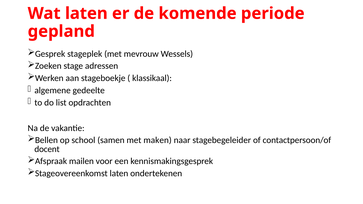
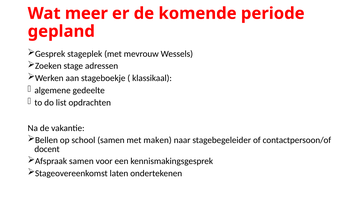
Wat laten: laten -> meer (86, 13)
Afspraak mailen: mailen -> samen (81, 161)
